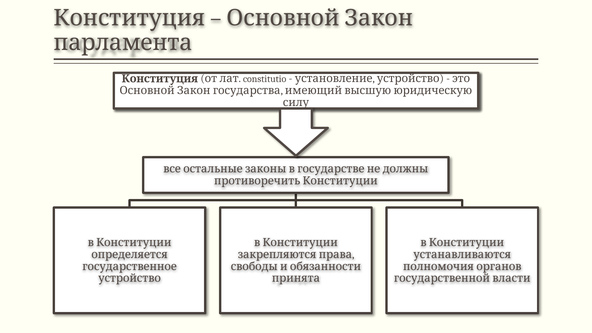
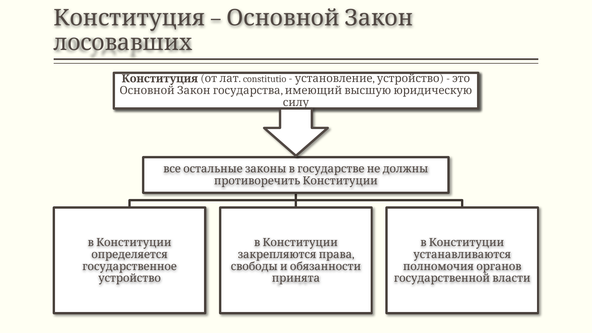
парламента: парламента -> лосовавших (123, 43)
